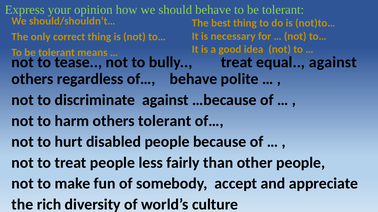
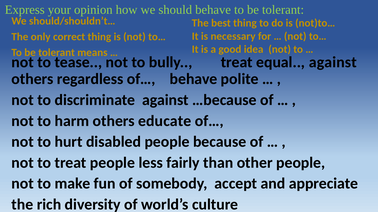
others tolerant: tolerant -> educate (165, 121)
